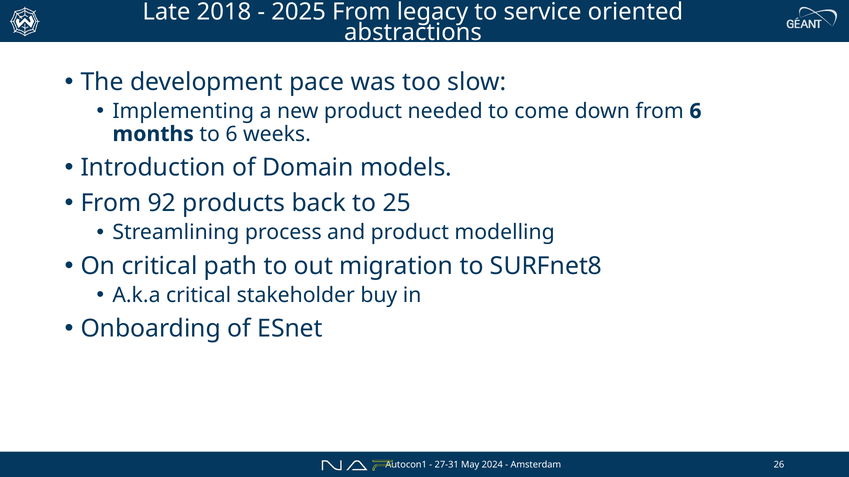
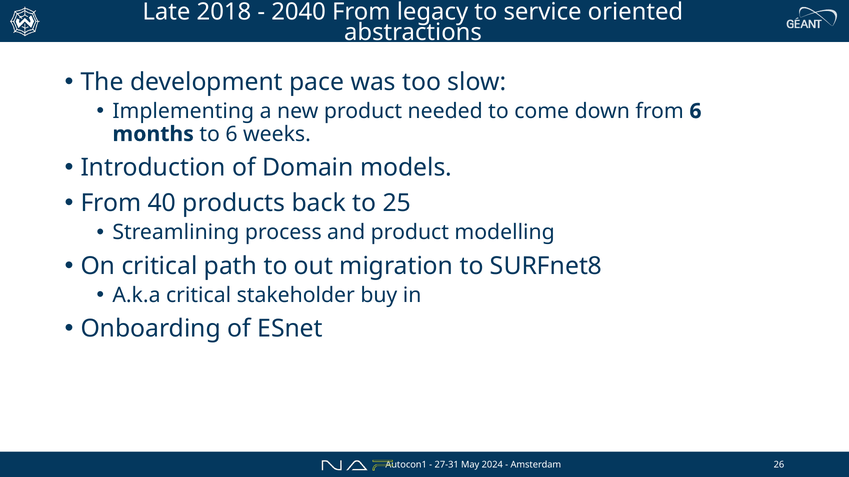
2025: 2025 -> 2040 (299, 12)
92: 92 -> 40 (162, 203)
